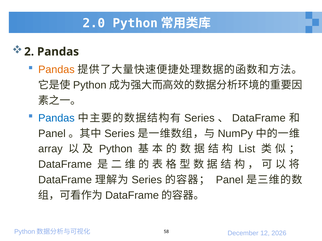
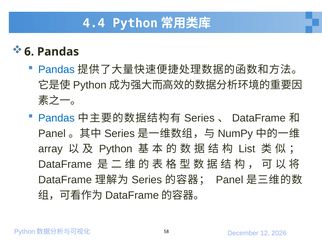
2.0: 2.0 -> 4.4 (94, 23)
2: 2 -> 6 (29, 52)
Pandas colour: orange -> blue (56, 70)
